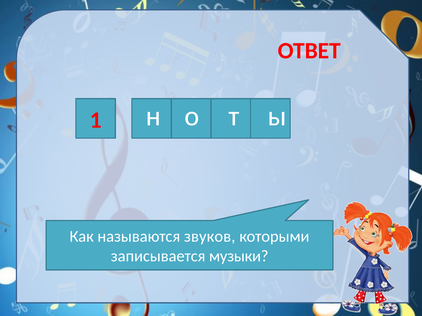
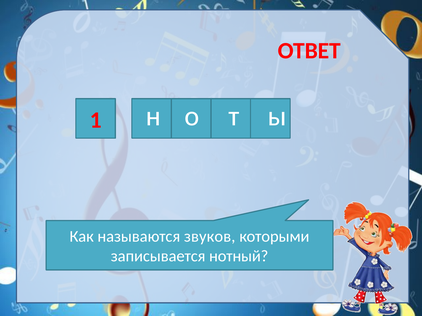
музыки: музыки -> нотный (239, 257)
